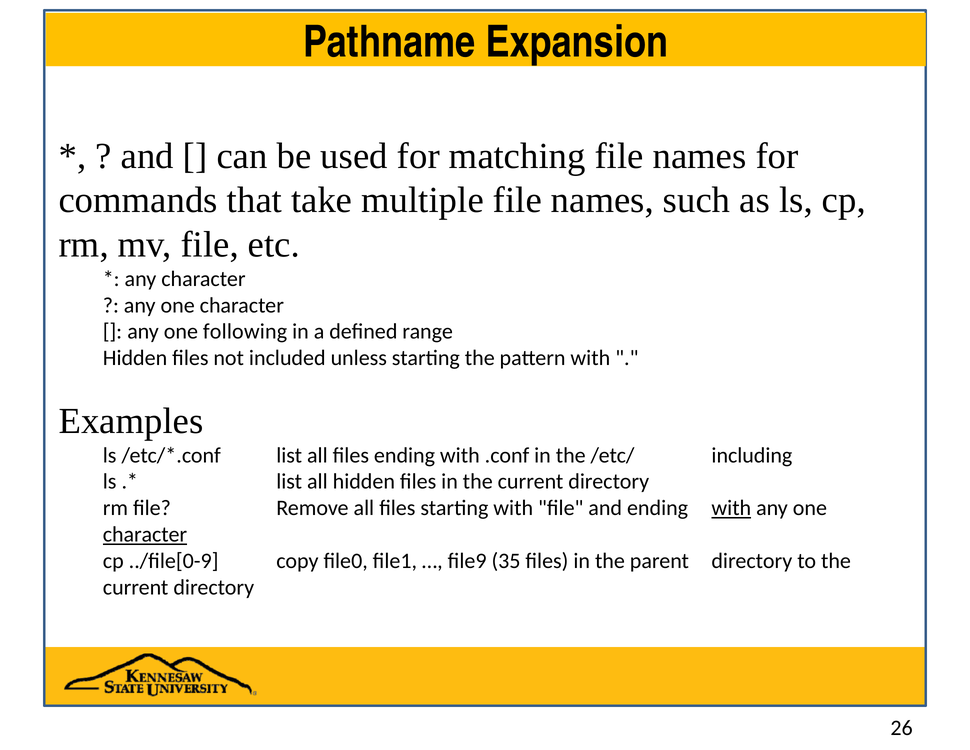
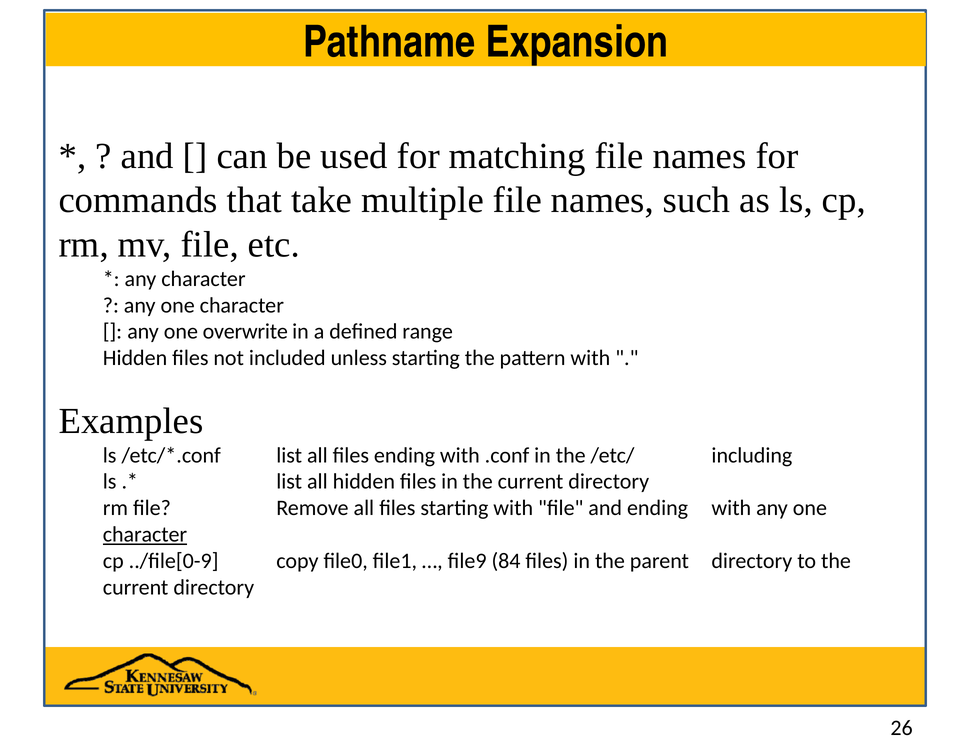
following: following -> overwrite (245, 331)
with underline: present -> none (731, 508)
35: 35 -> 84 (506, 561)
